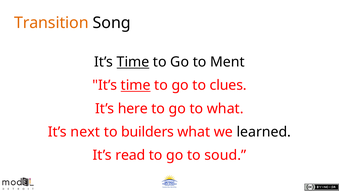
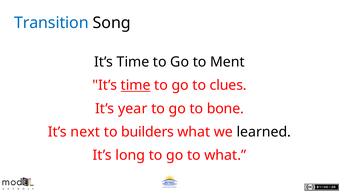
Transition colour: orange -> blue (51, 23)
Time underline: present -> none (133, 62)
here: here -> year (133, 108)
to what: what -> bone (225, 108)
read: read -> long (130, 155)
to soud: soud -> what (225, 155)
